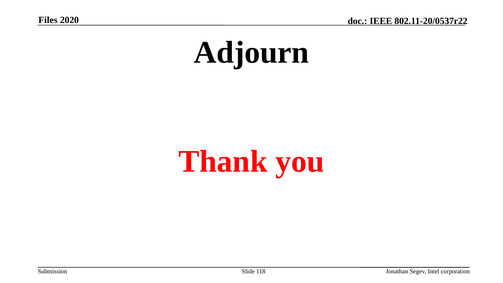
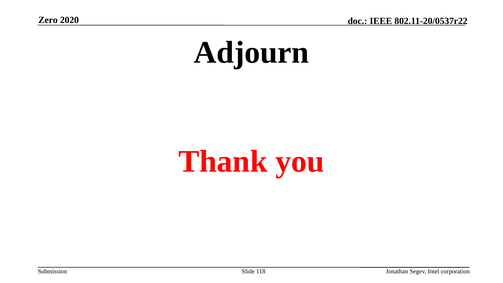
Files: Files -> Zero (48, 20)
